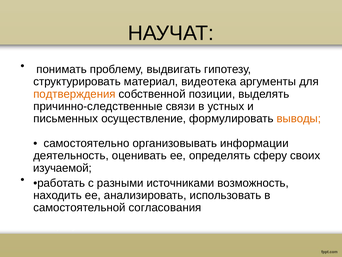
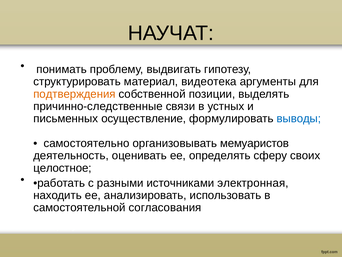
выводы colour: orange -> blue (299, 118)
информации: информации -> мемуаристов (255, 143)
изучаемой: изучаемой -> целостное (62, 168)
возможность: возможность -> электронная (253, 183)
